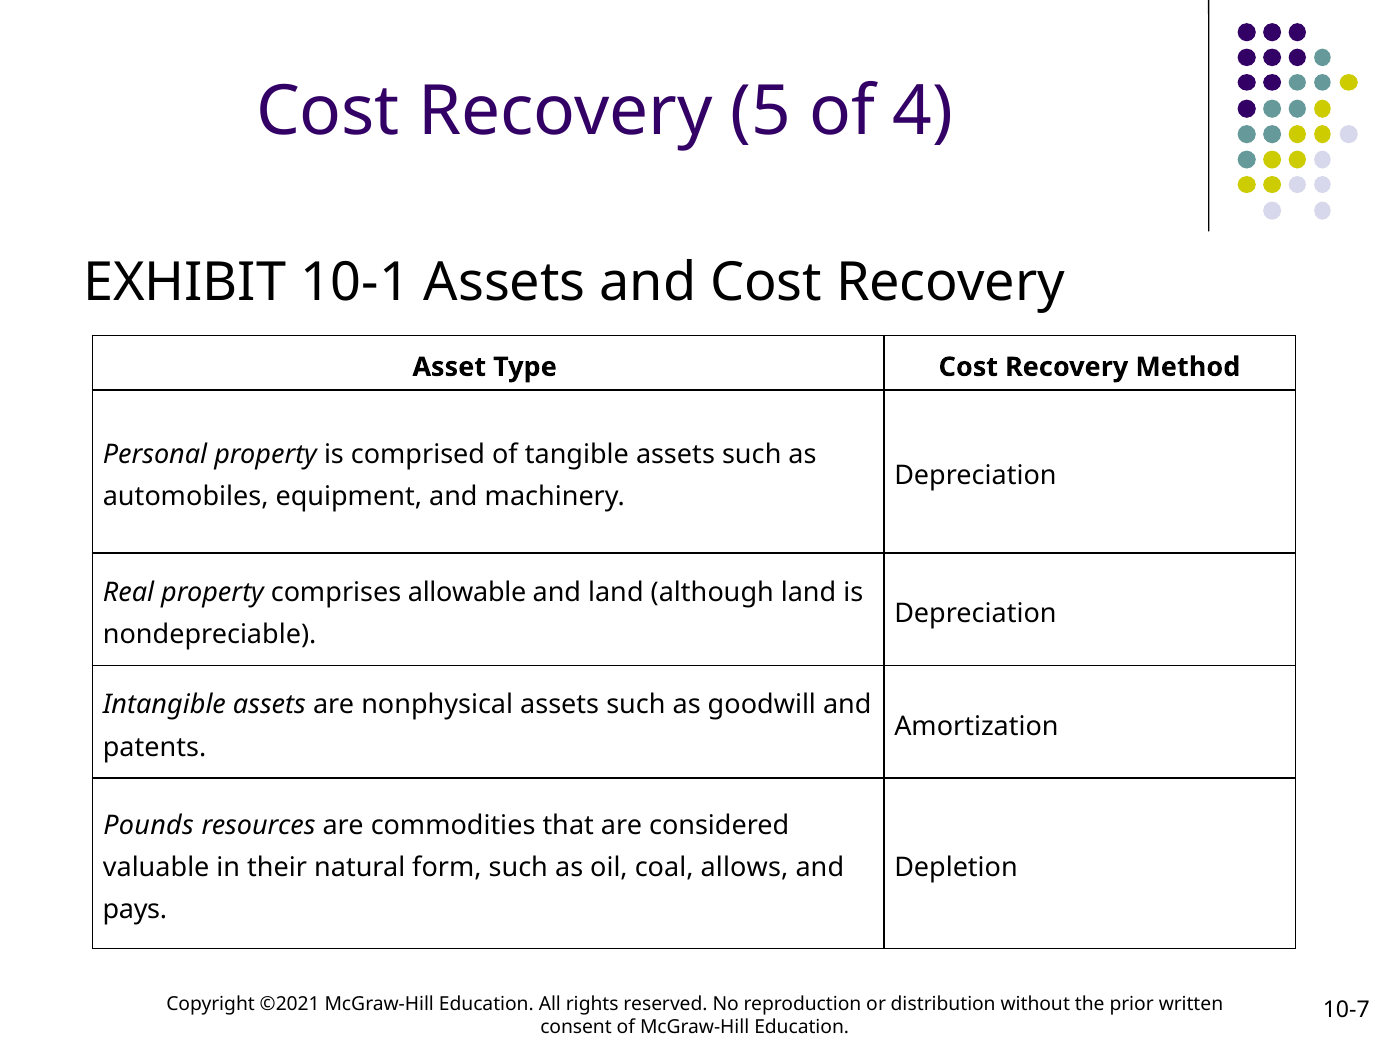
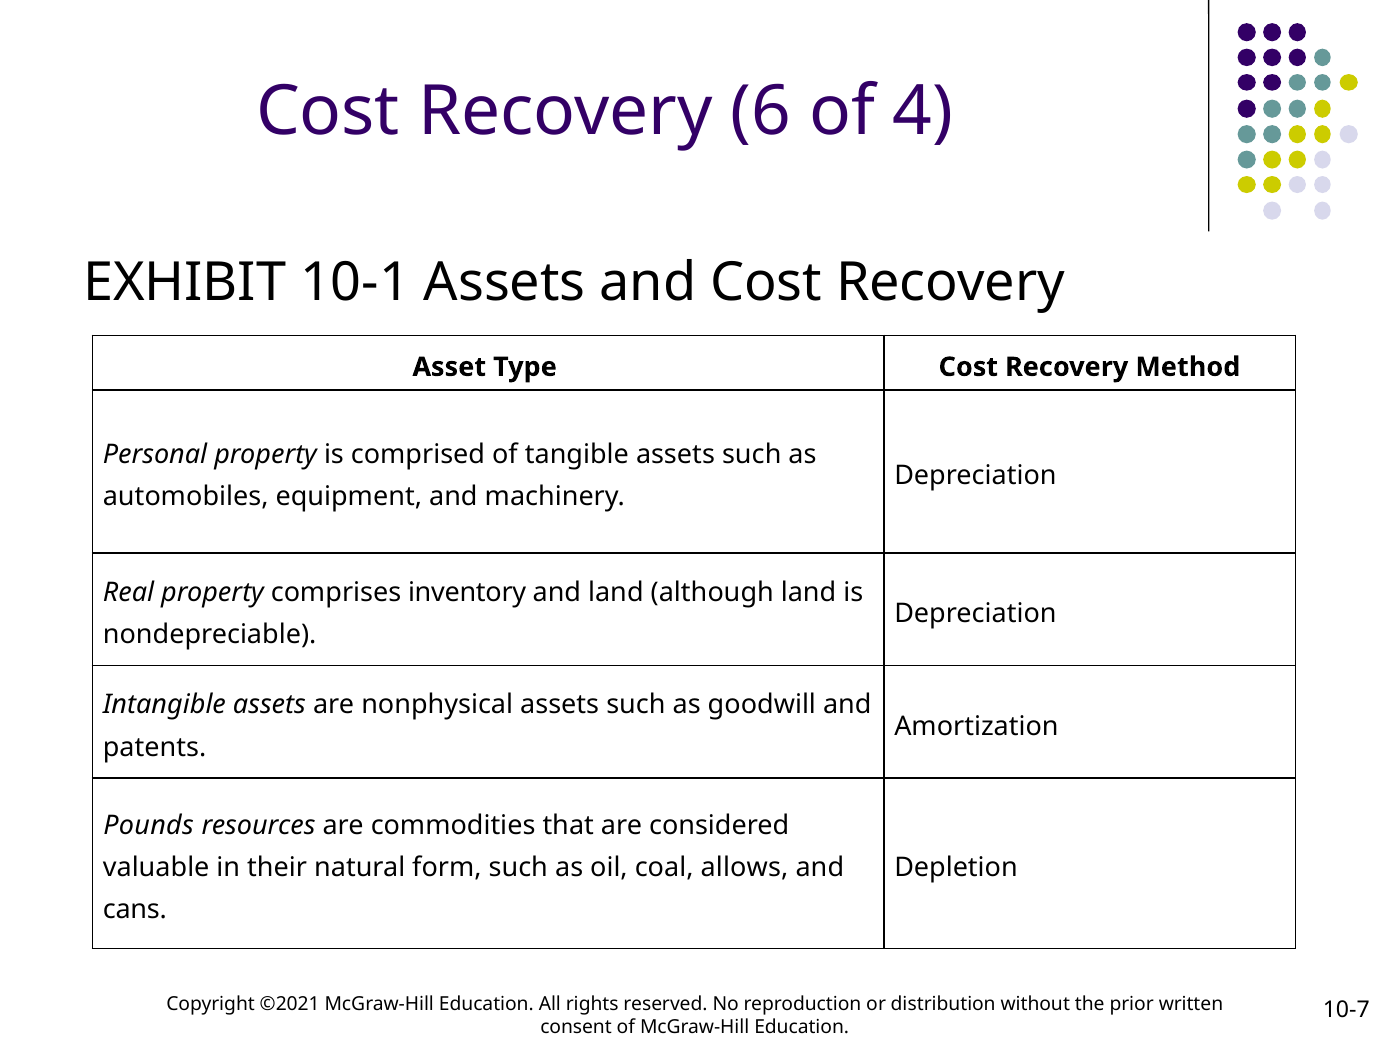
5: 5 -> 6 (761, 112)
allowable: allowable -> inventory (467, 593)
pays: pays -> cans (135, 910)
